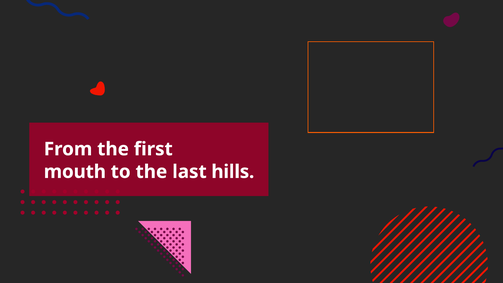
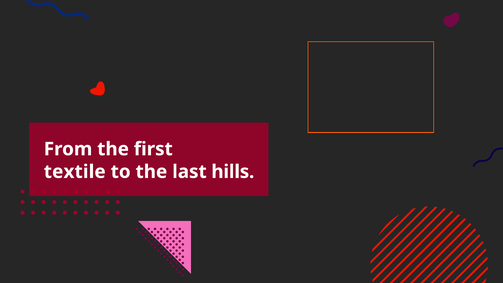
mouth: mouth -> textile (75, 172)
